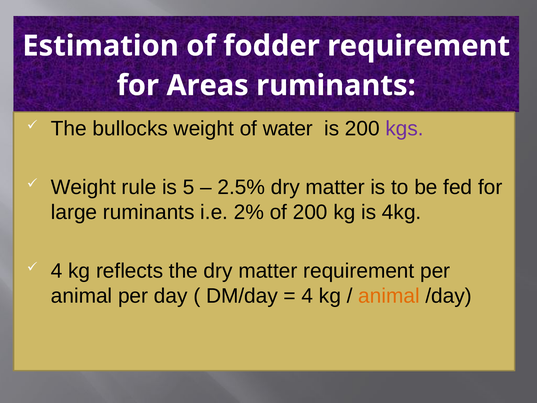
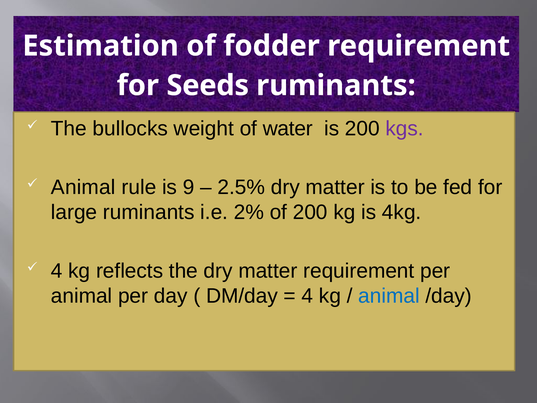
Areas: Areas -> Seeds (208, 85)
Weight: Weight -> Animal (83, 187)
5: 5 -> 9 (189, 187)
animal colour: orange -> blue (389, 296)
